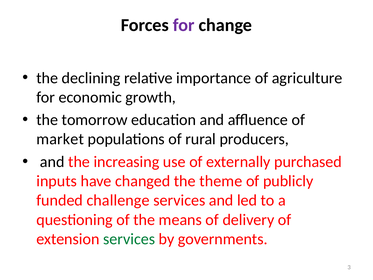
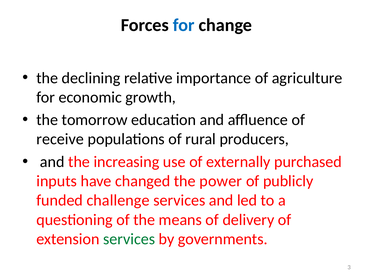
for colour: purple -> blue (184, 25)
market: market -> receive (60, 139)
theme: theme -> power (221, 181)
